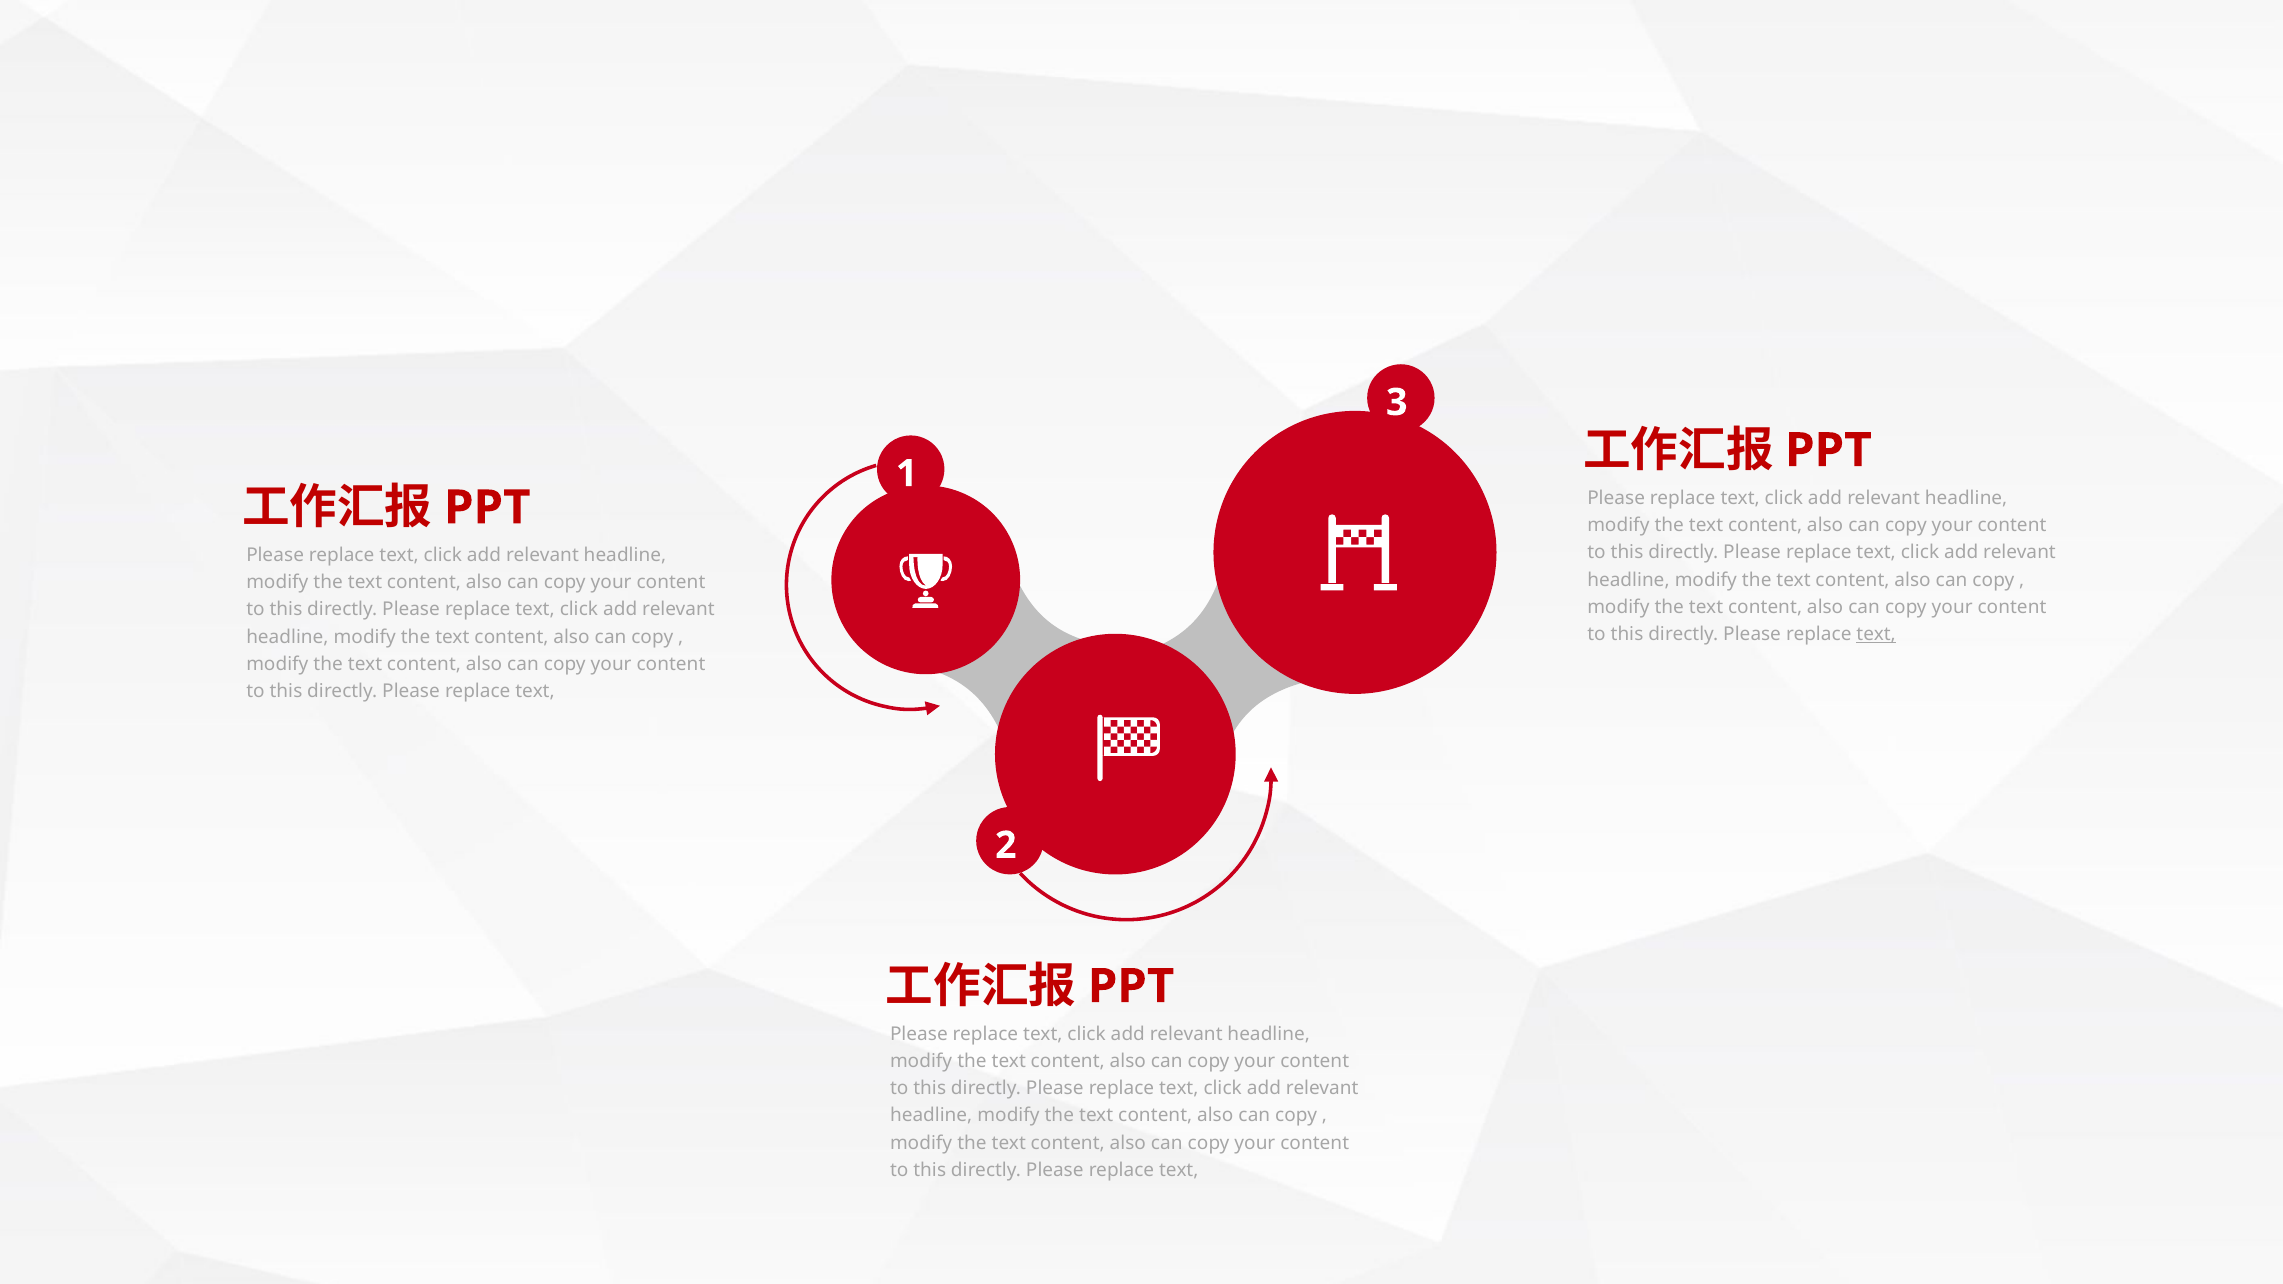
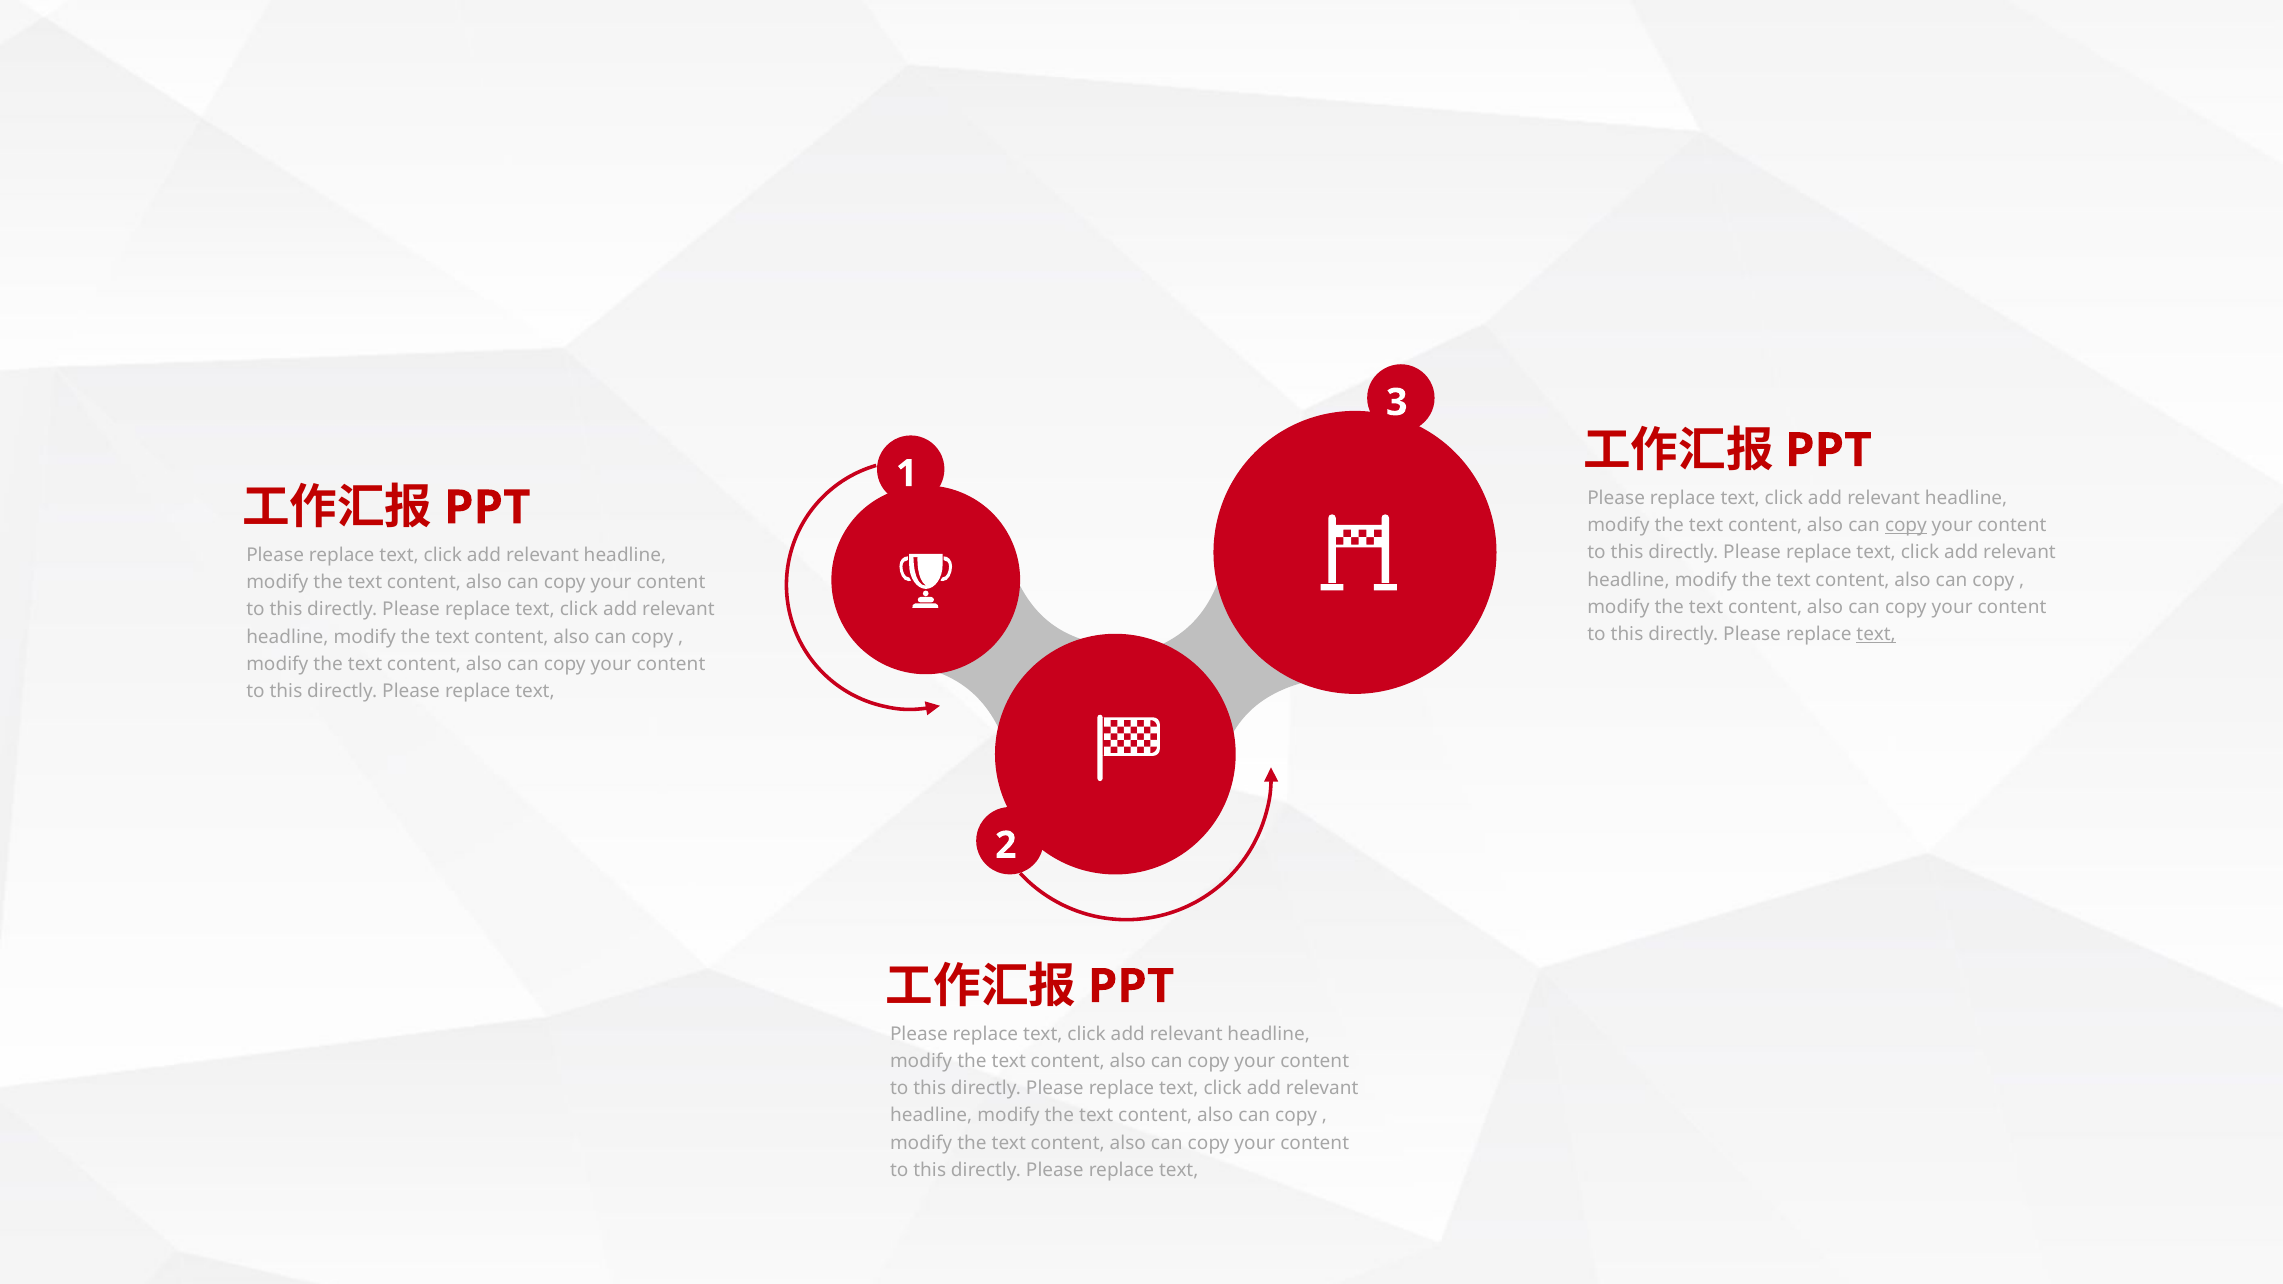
copy underline: none -> present (1906, 525)
